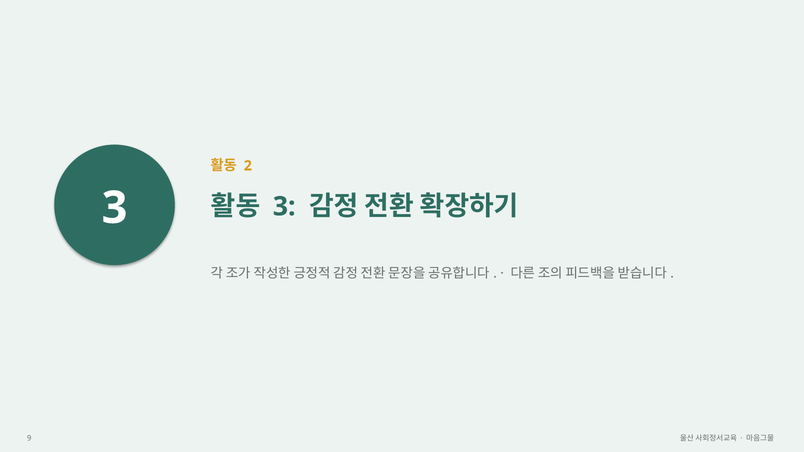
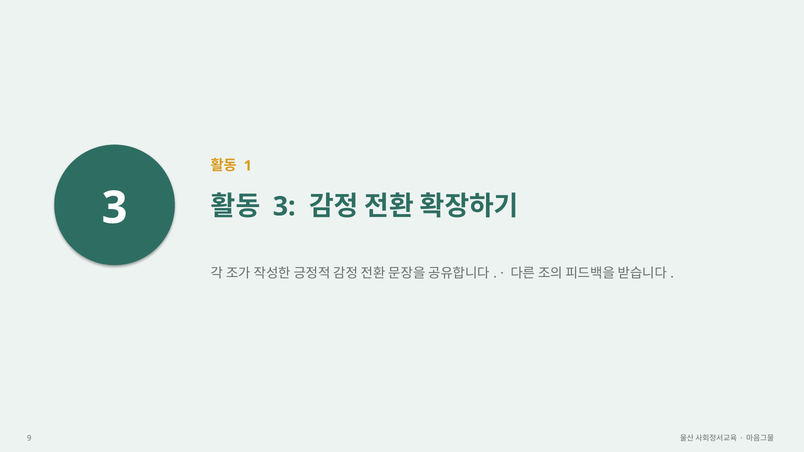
2: 2 -> 1 (248, 166)
